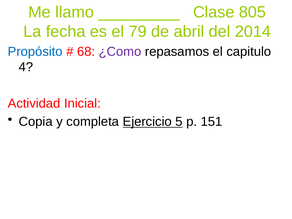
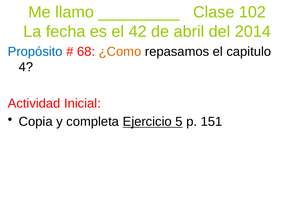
805: 805 -> 102 (252, 12)
79: 79 -> 42 (138, 32)
¿Como colour: purple -> orange (120, 52)
